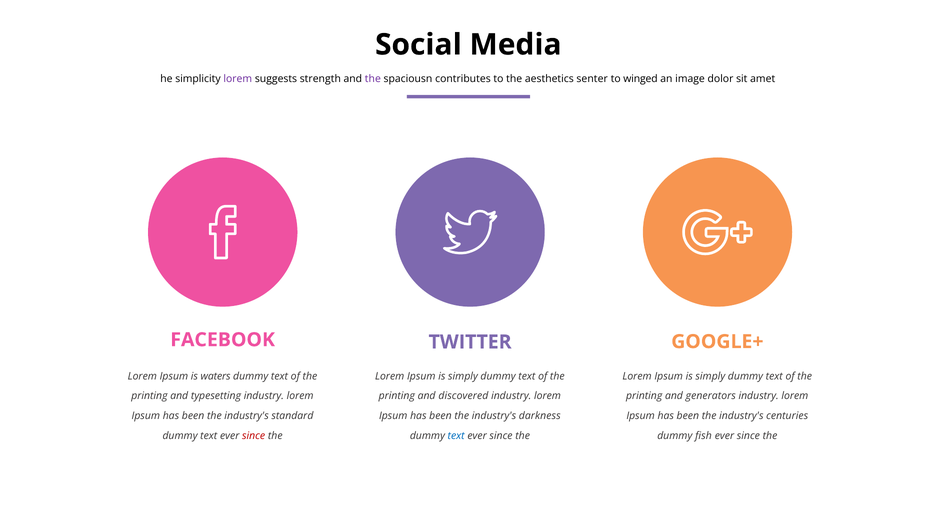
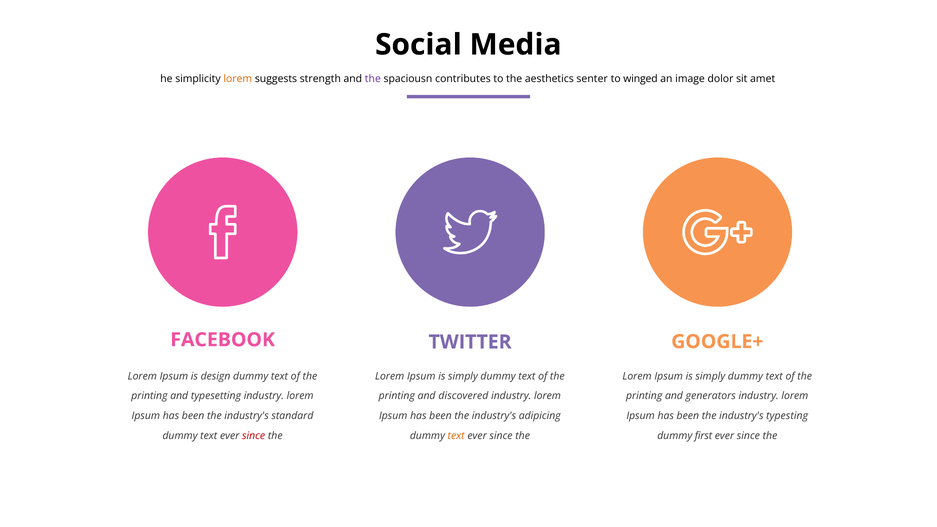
lorem colour: purple -> orange (238, 79)
waters: waters -> design (216, 376)
darkness: darkness -> adipicing (540, 416)
centuries: centuries -> typesting (787, 416)
text colour: blue -> orange (456, 436)
fish: fish -> first (704, 436)
